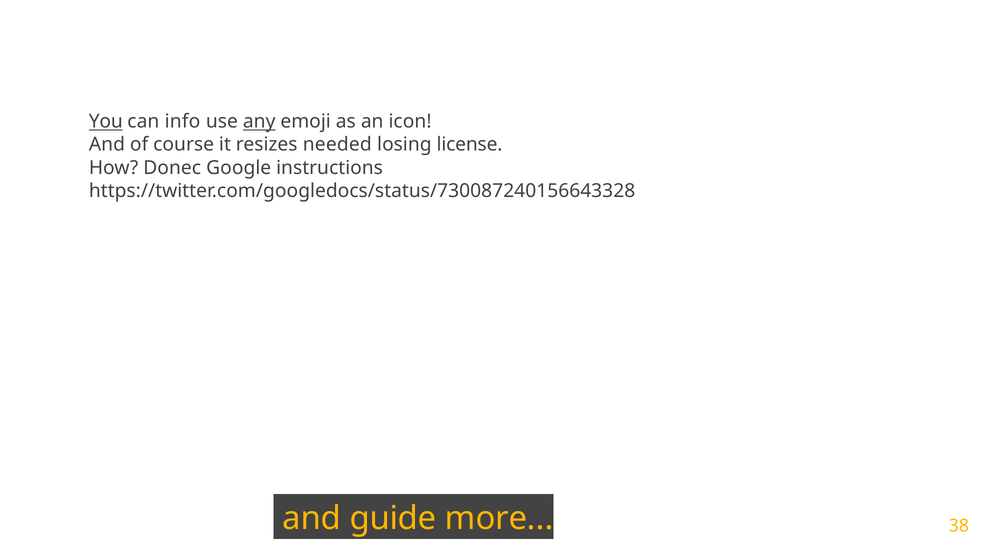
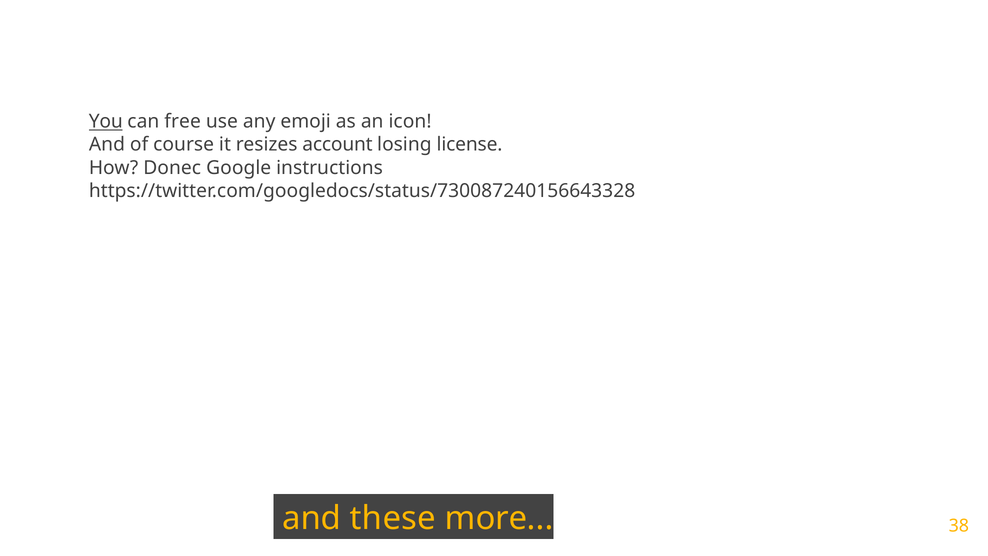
info: info -> free (183, 122)
any underline: present -> none (259, 122)
needed: needed -> account (337, 145)
guide: guide -> these (393, 518)
